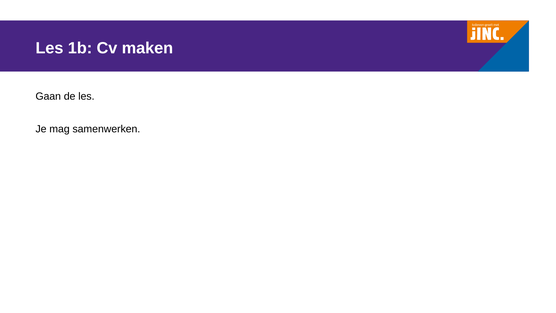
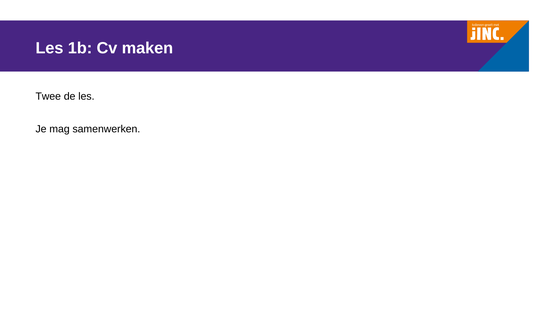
Gaan: Gaan -> Twee (48, 96)
